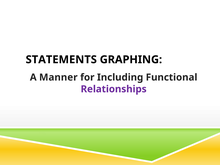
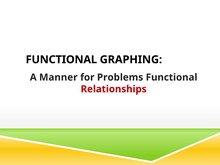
STATEMENTS: STATEMENTS -> FUNCTIONAL (61, 60)
Including: Including -> Problems (120, 77)
Relationships colour: purple -> red (114, 89)
